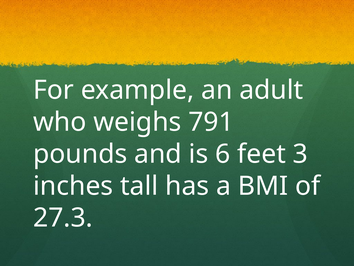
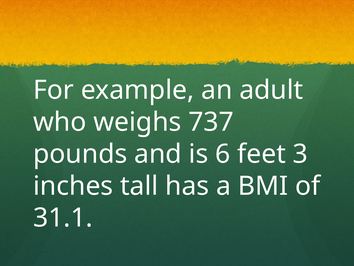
791: 791 -> 737 (211, 122)
27.3: 27.3 -> 31.1 (63, 217)
